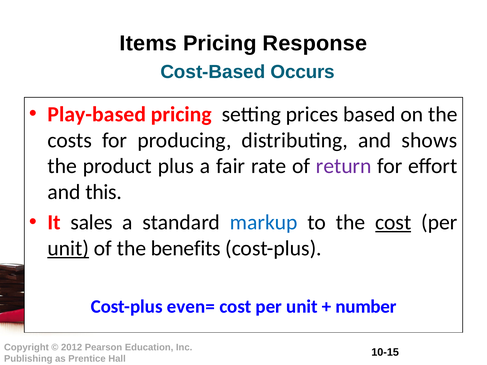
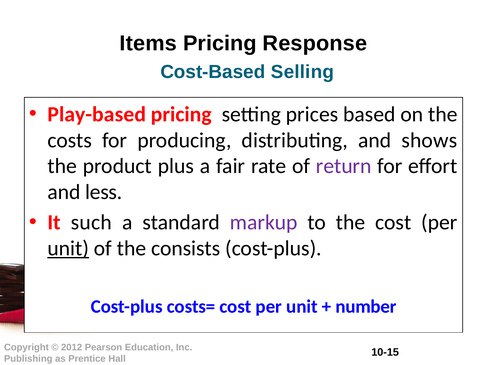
Occurs: Occurs -> Selling (302, 72)
this: this -> less (104, 192)
sales: sales -> such (91, 223)
markup colour: blue -> purple (264, 223)
cost underline: present -> none (393, 223)
benefits: benefits -> consists (186, 249)
even=: even= -> costs= (191, 307)
